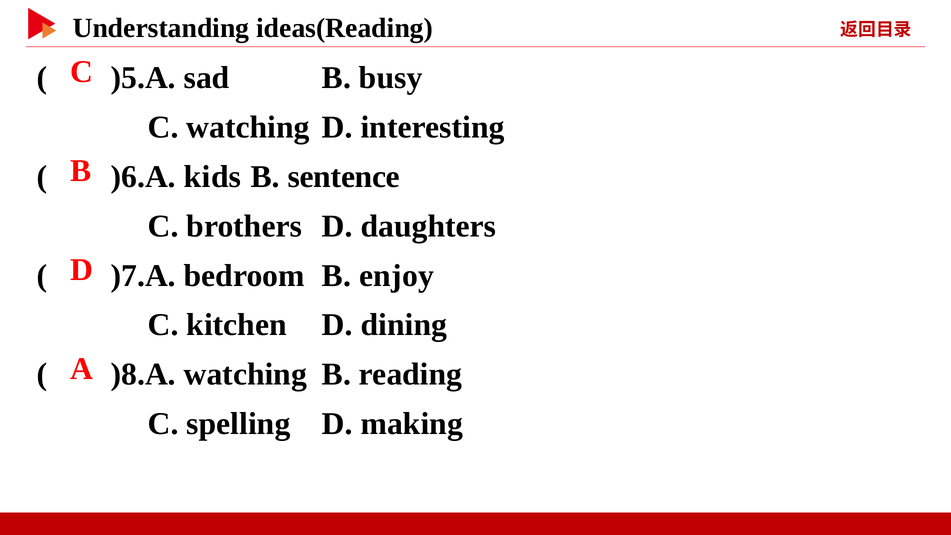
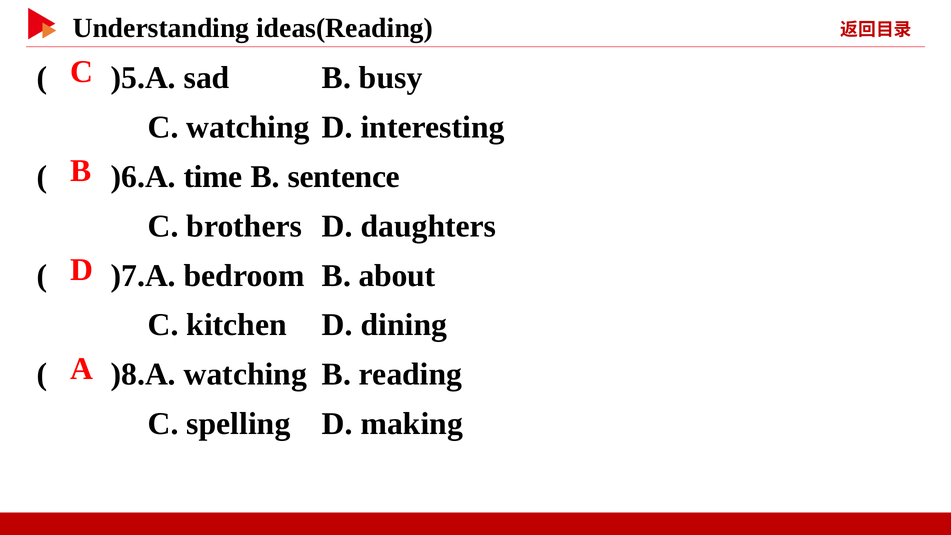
kids: kids -> time (213, 177)
enjoy: enjoy -> about (397, 276)
